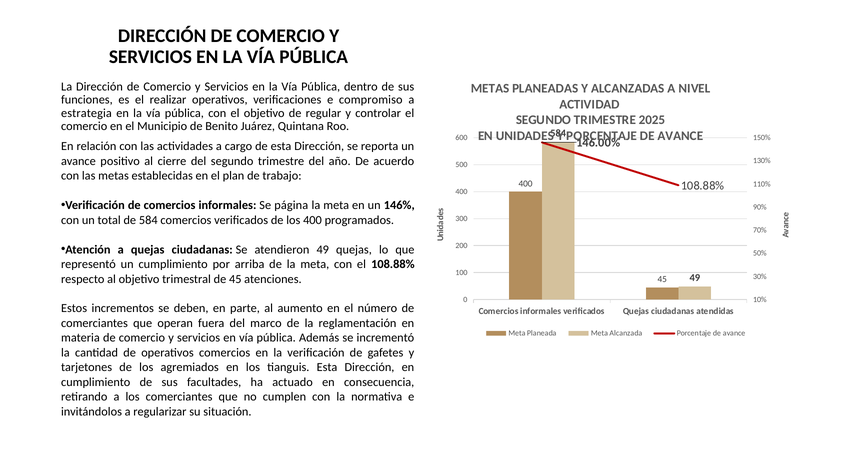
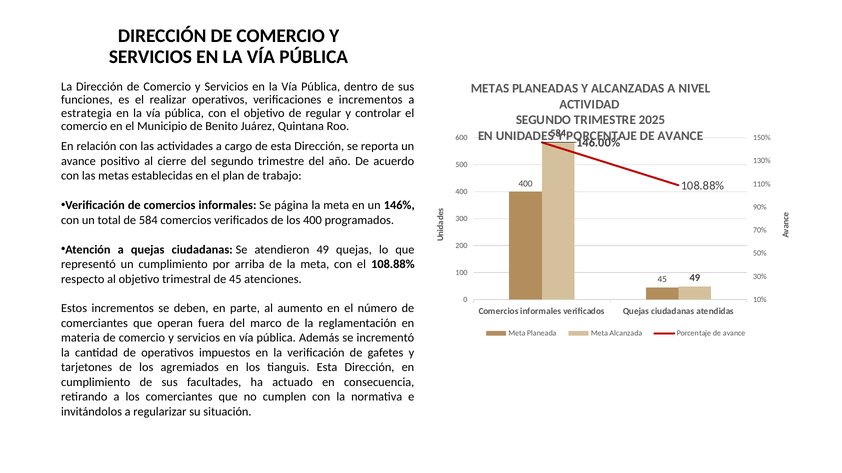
e compromiso: compromiso -> incrementos (371, 100)
operativos comercios: comercios -> impuestos (225, 353)
